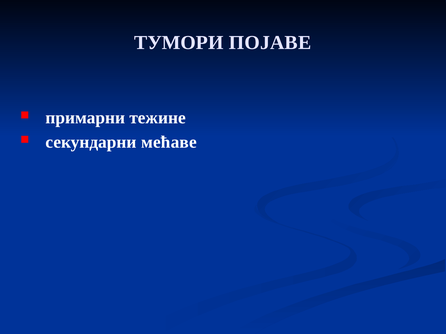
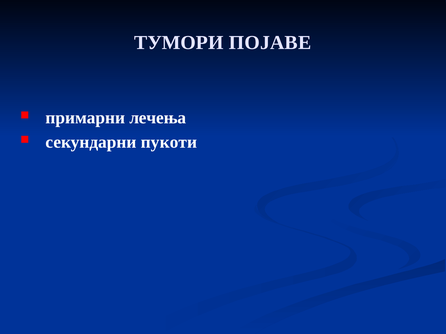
тежине: тежине -> лечења (158, 118)
мећаве: мећаве -> пукоти (169, 142)
